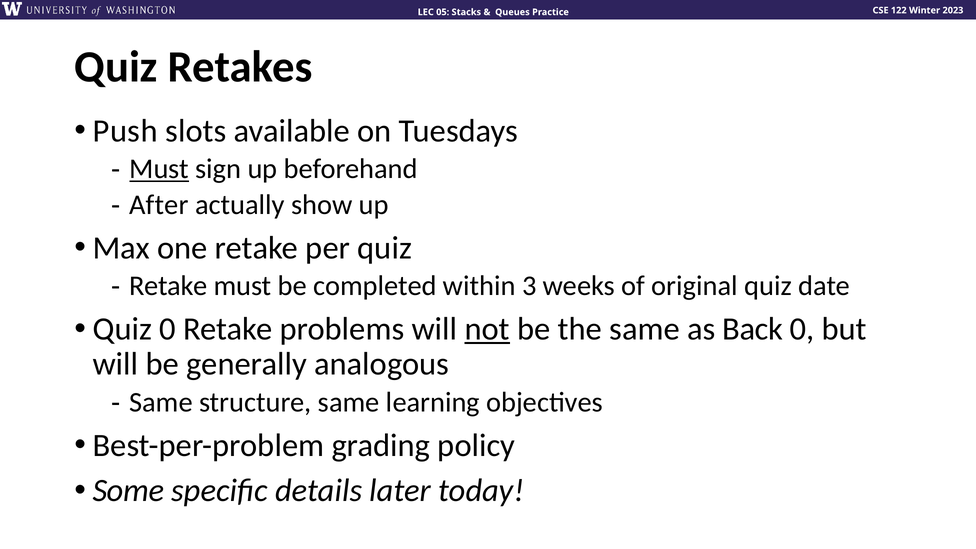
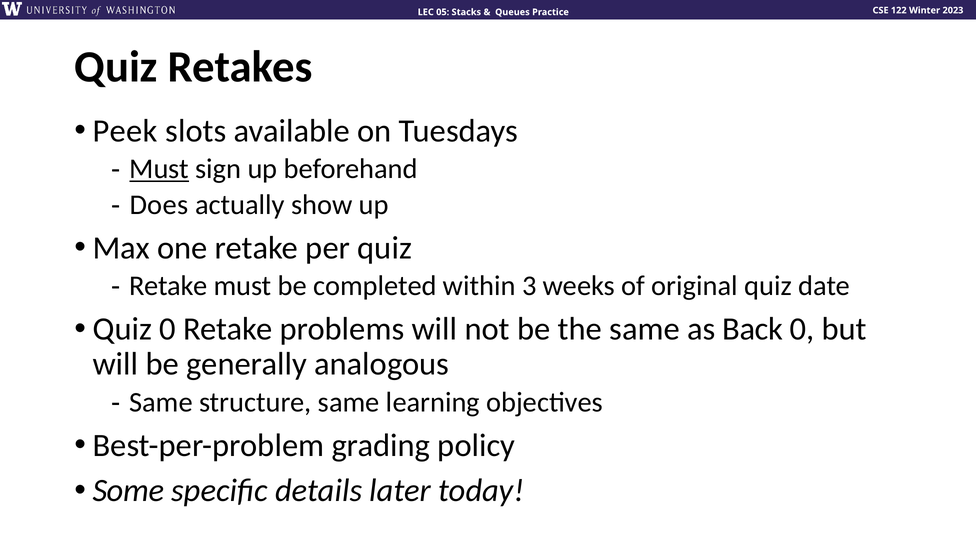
Push: Push -> Peek (125, 131)
After: After -> Does (159, 205)
not underline: present -> none (487, 329)
